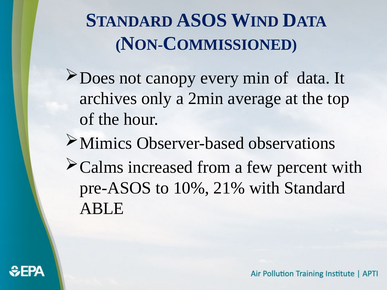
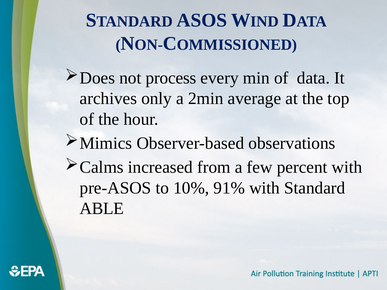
canopy: canopy -> process (171, 78)
21%: 21% -> 91% (229, 188)
